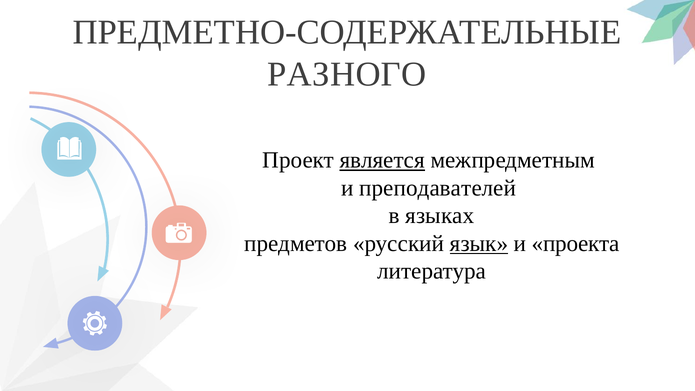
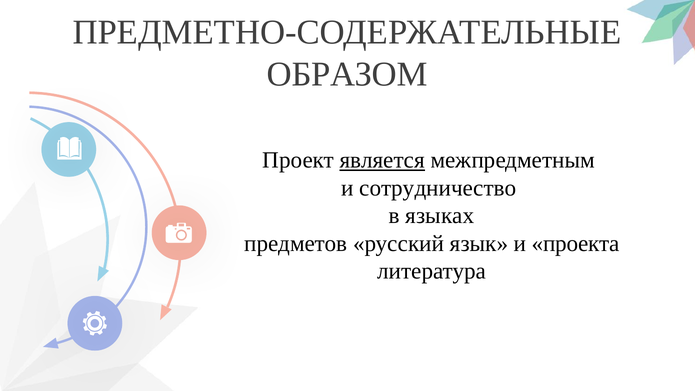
РАЗНОГО: РАЗНОГО -> ОБРАЗОМ (347, 74)
преподавателей: преподавателей -> сотрудничество (438, 188)
язык underline: present -> none (479, 243)
